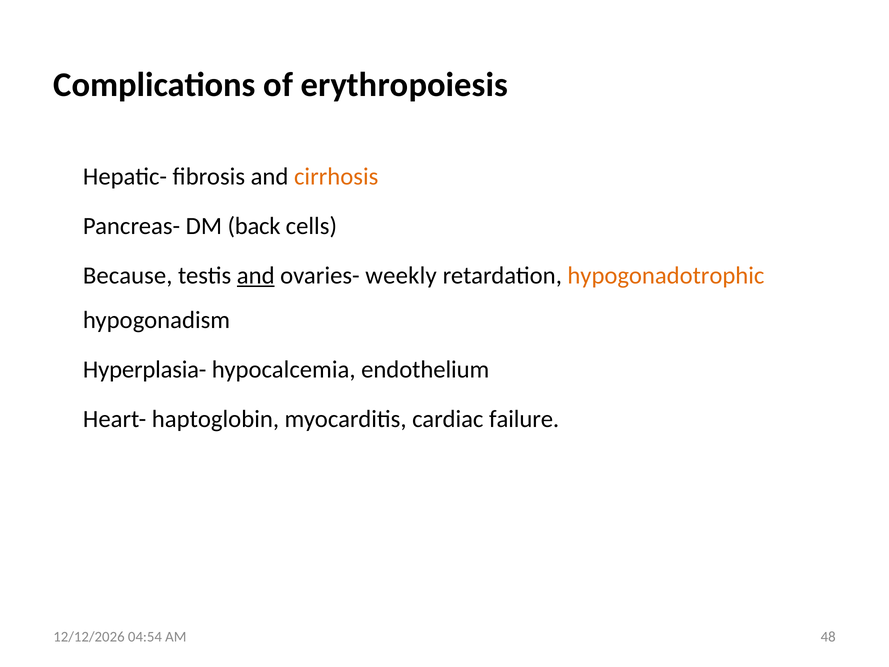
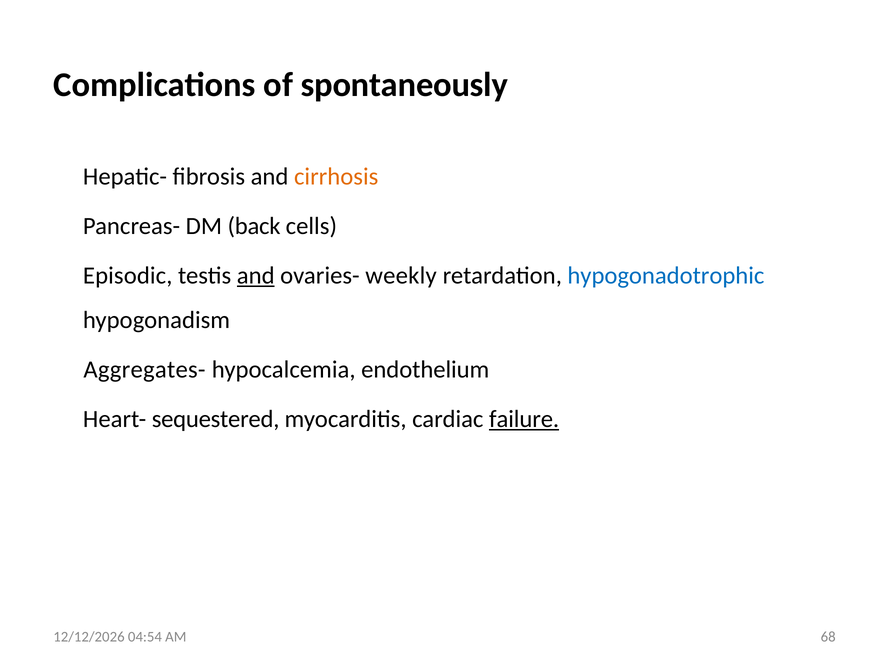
erythropoiesis: erythropoiesis -> spontaneously (404, 85)
Because: Because -> Episodic (128, 276)
hypogonadotrophic colour: orange -> blue (666, 276)
Hyperplasia-: Hyperplasia- -> Aggregates- (144, 370)
haptoglobin: haptoglobin -> sequestered (216, 419)
failure underline: none -> present (524, 419)
48: 48 -> 68 (828, 637)
